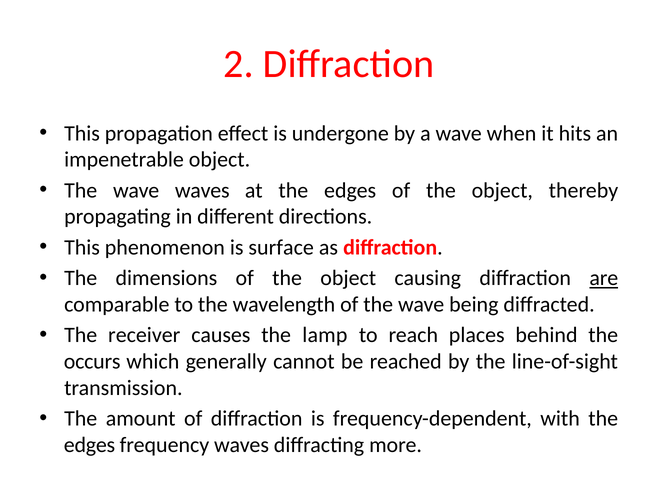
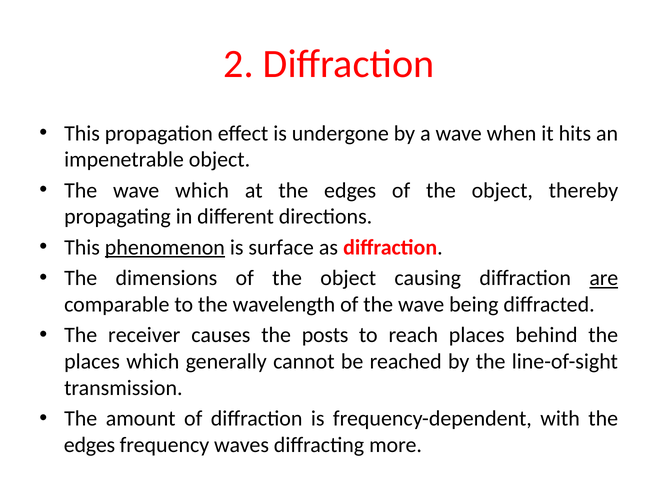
wave waves: waves -> which (202, 190)
phenomenon underline: none -> present (165, 247)
lamp: lamp -> posts (325, 335)
occurs: occurs -> places (92, 361)
